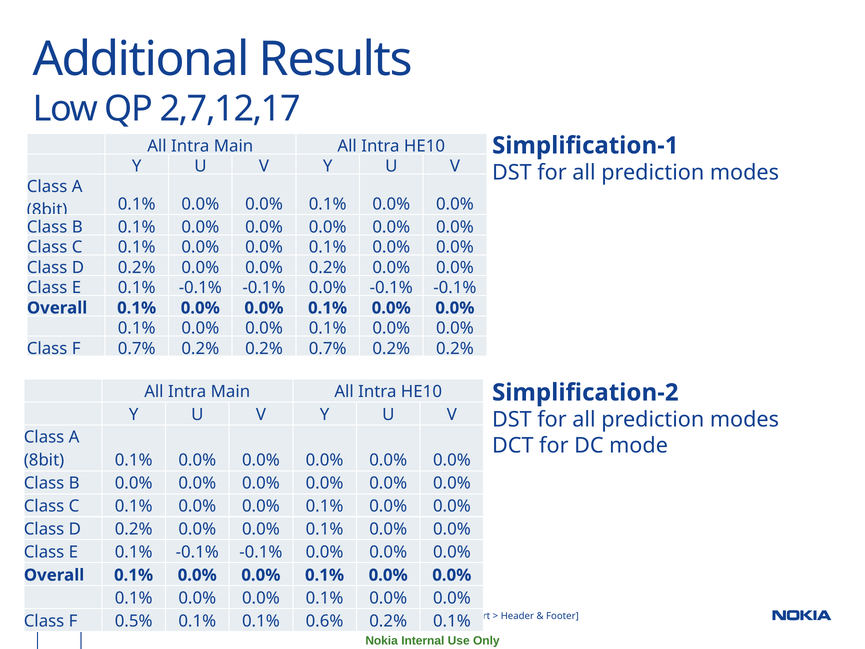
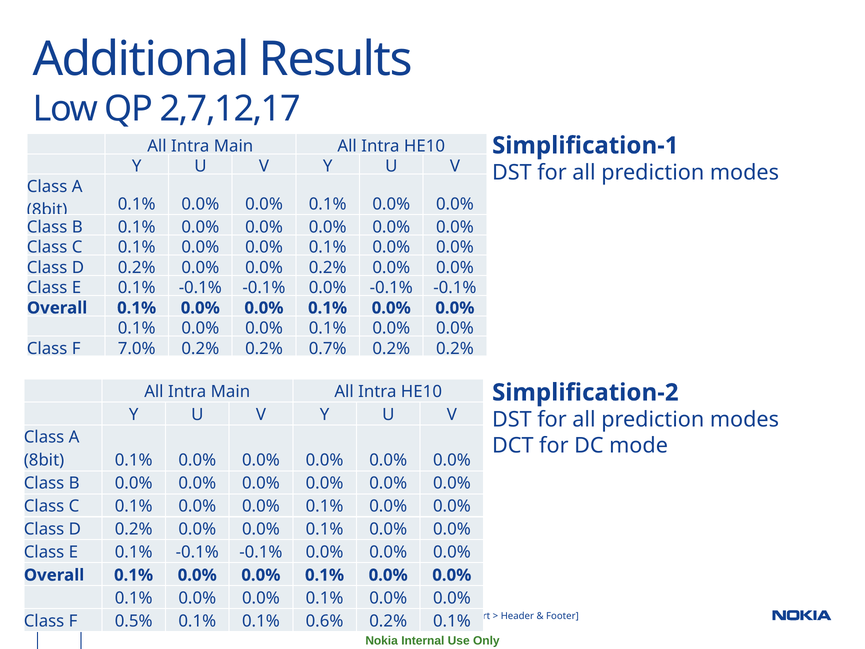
F 0.7%: 0.7% -> 7.0% (137, 348)
